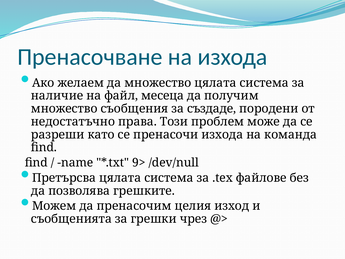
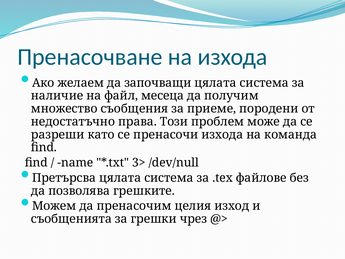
да множество: множество -> започващи (158, 83)
създаде: създаде -> приеме (212, 109)
9>: 9> -> 3> (139, 163)
